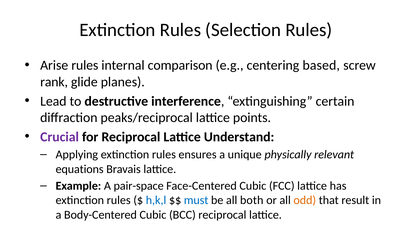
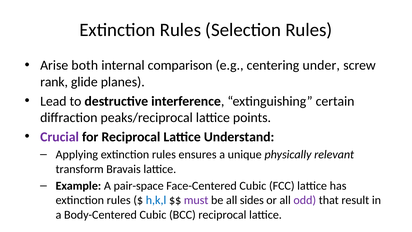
Arise rules: rules -> both (85, 65)
based: based -> under (321, 65)
equations: equations -> transform (80, 169)
must colour: blue -> purple (196, 200)
both: both -> sides (252, 200)
odd colour: orange -> purple (305, 200)
